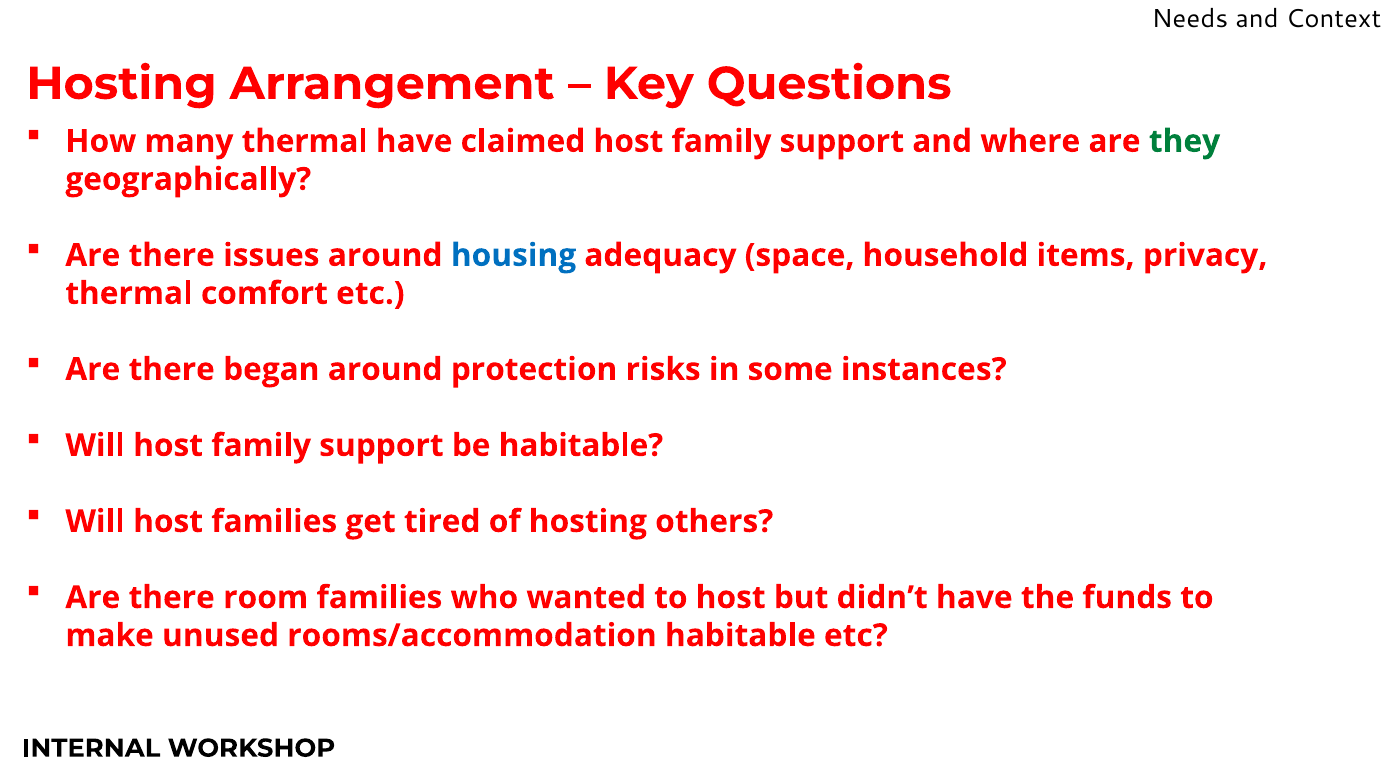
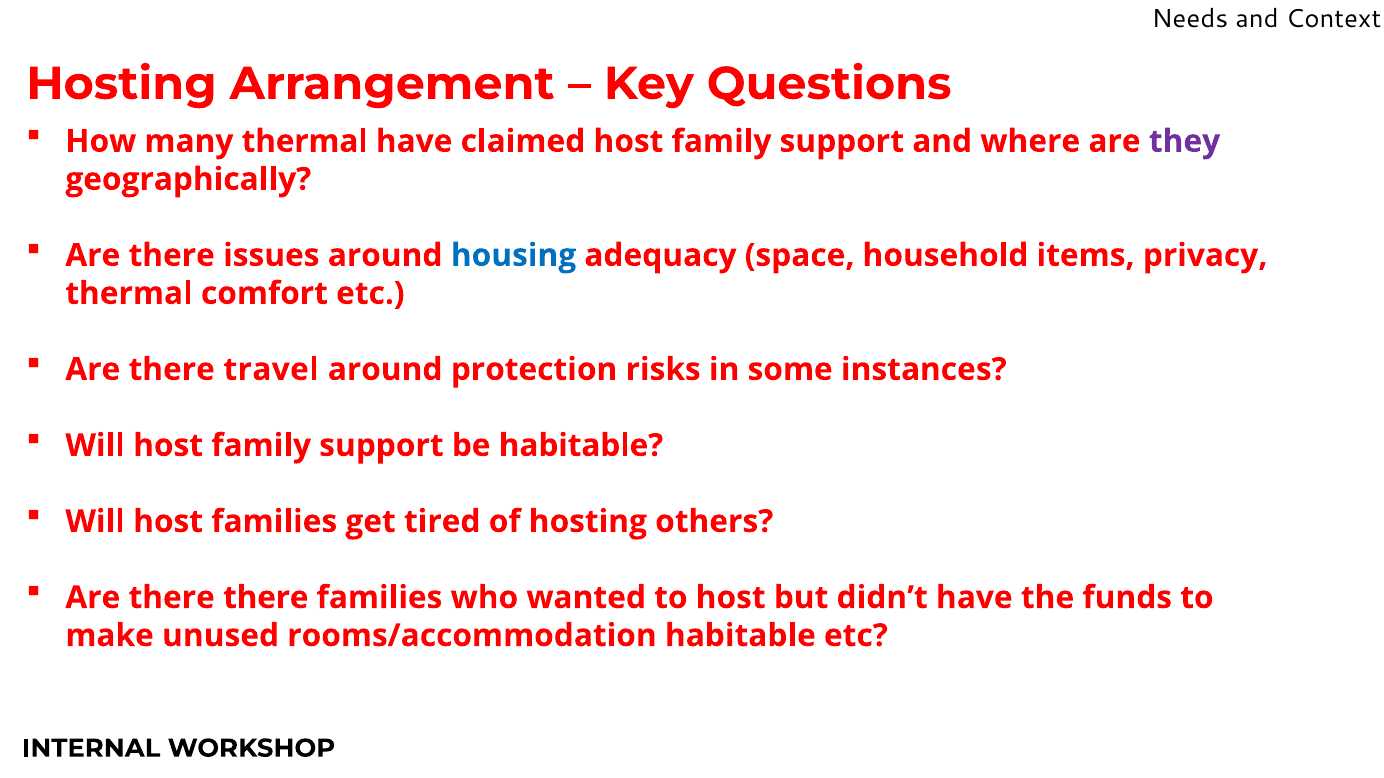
they colour: green -> purple (1185, 141)
began: began -> travel (271, 370)
there room: room -> there (266, 598)
